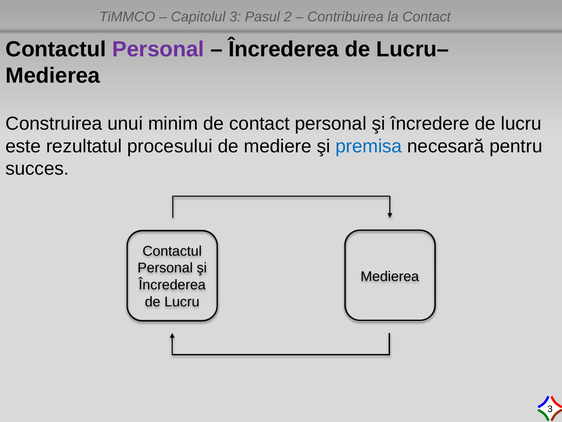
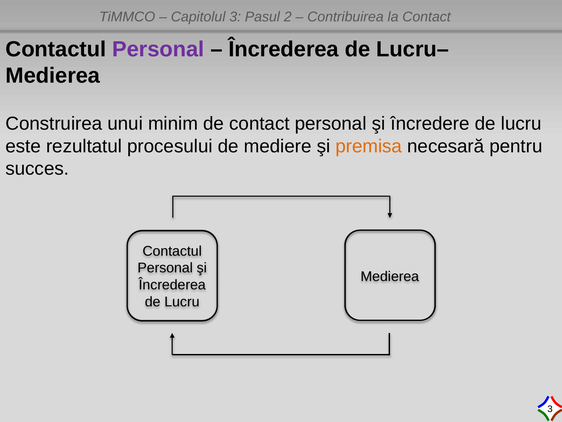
premisa colour: blue -> orange (369, 146)
